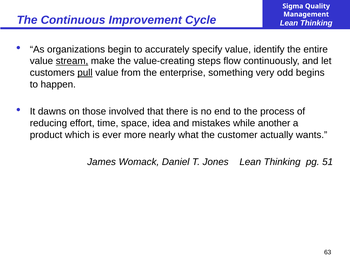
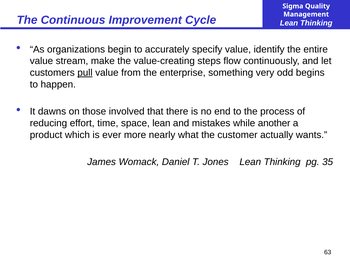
stream underline: present -> none (72, 61)
space idea: idea -> lean (161, 123)
51: 51 -> 35 (328, 162)
